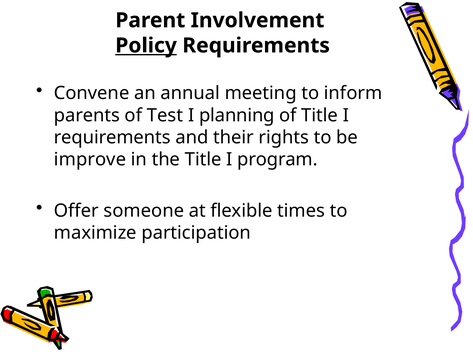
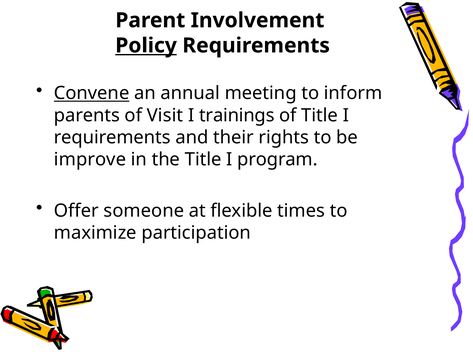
Convene underline: none -> present (92, 93)
Test: Test -> Visit (165, 116)
planning: planning -> trainings (237, 116)
